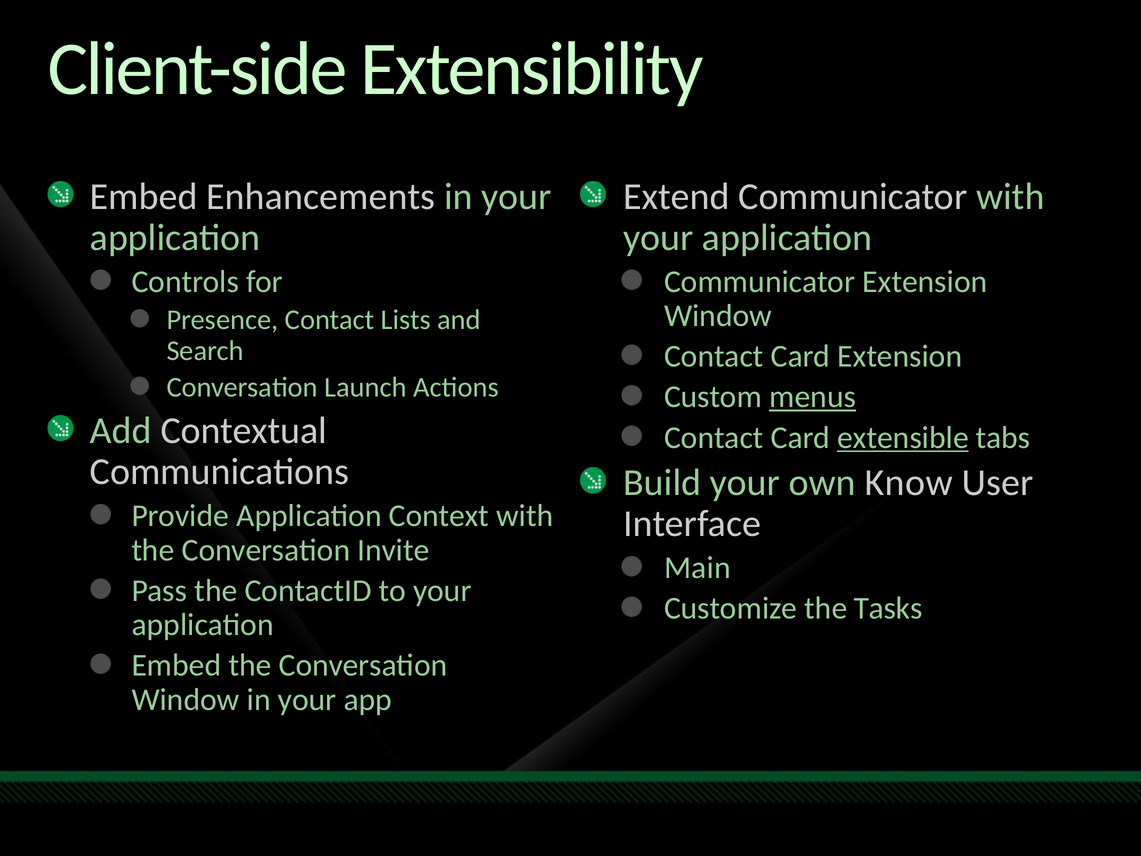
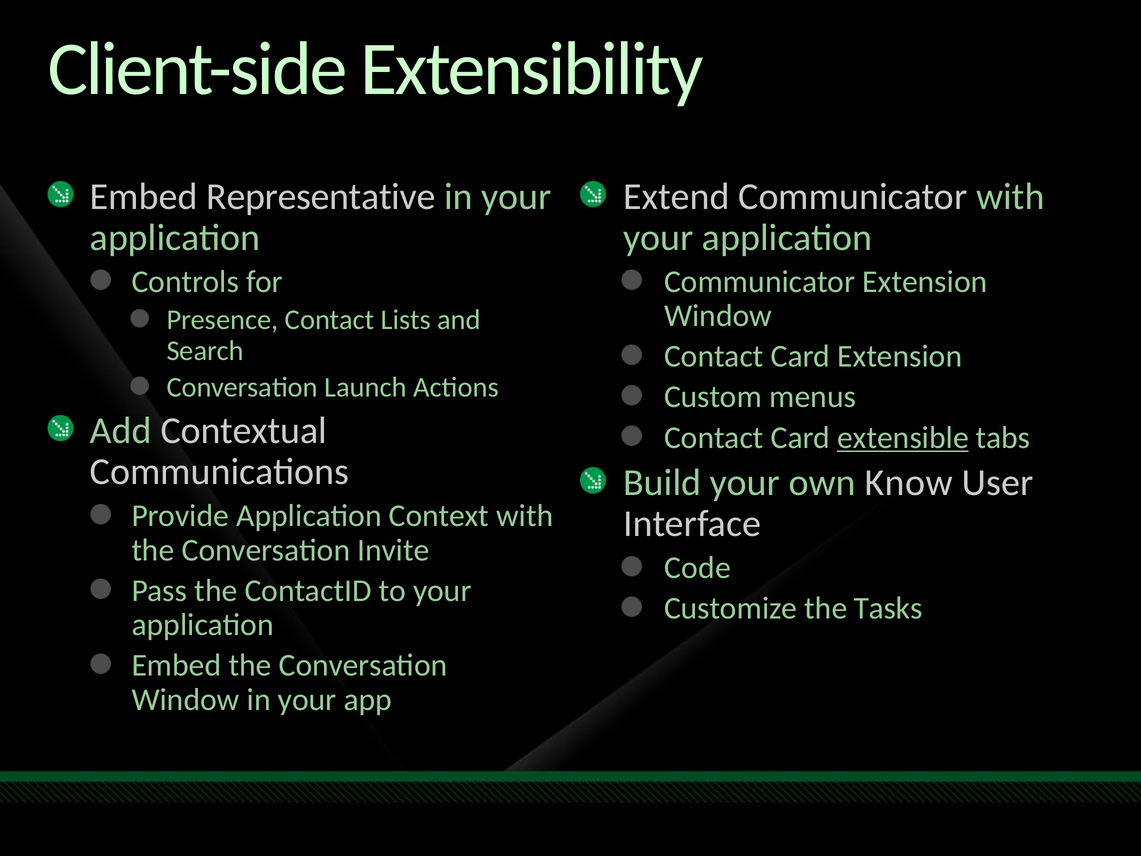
Enhancements: Enhancements -> Representative (321, 196)
menus underline: present -> none (813, 397)
Main: Main -> Code (698, 568)
